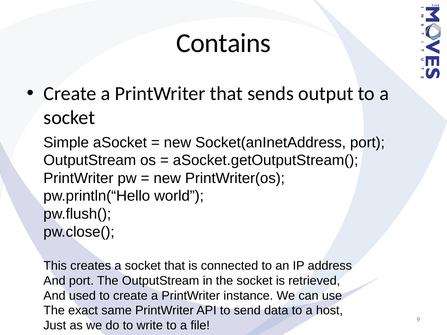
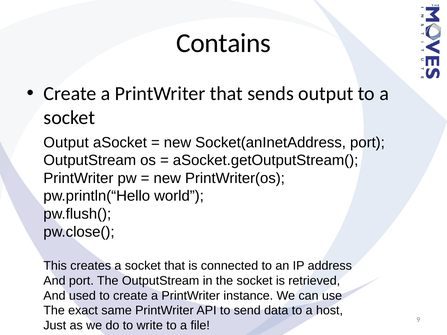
Simple: Simple -> Output (66, 143)
